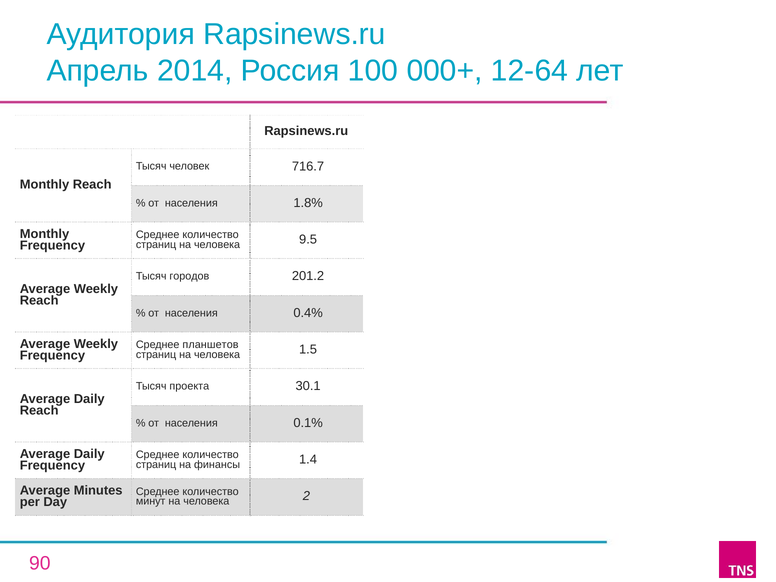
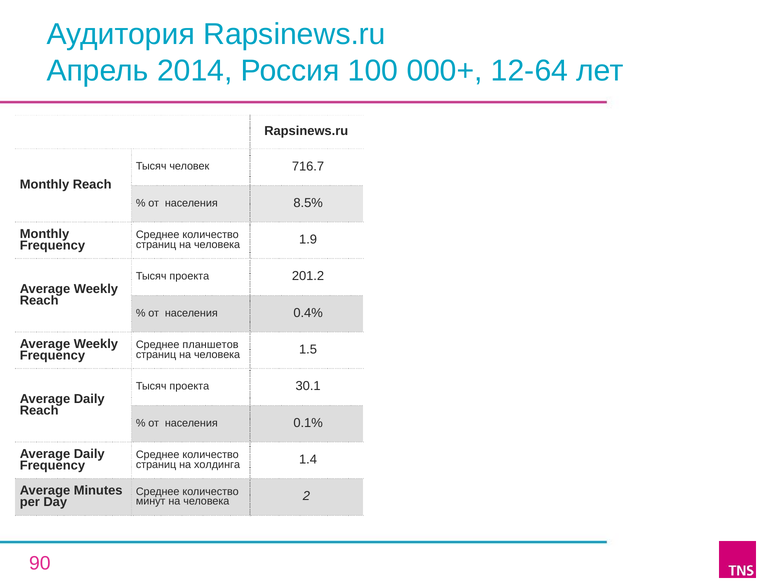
1.8%: 1.8% -> 8.5% (308, 203)
9.5: 9.5 -> 1.9 (308, 240)
городов: городов -> проекта (189, 276)
финансы: финансы -> холдинга (217, 464)
